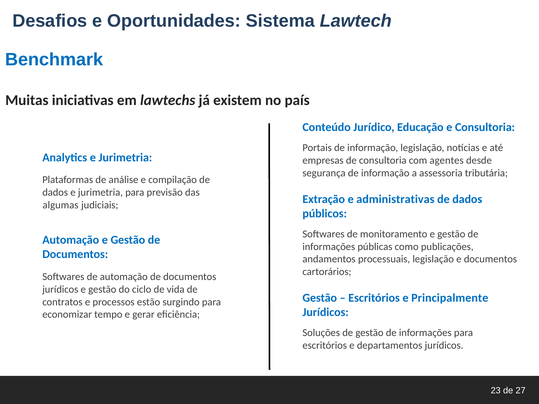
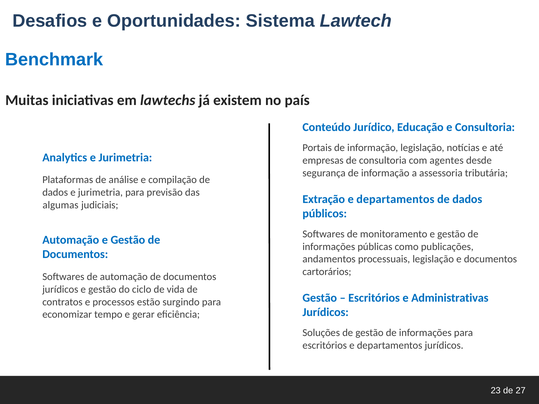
Extração e administrativas: administrativas -> departamentos (395, 199)
Principalmente: Principalmente -> Administrativas (450, 298)
